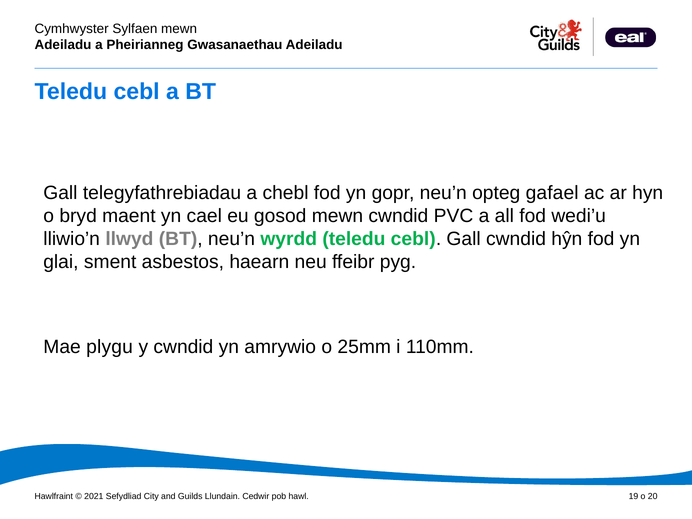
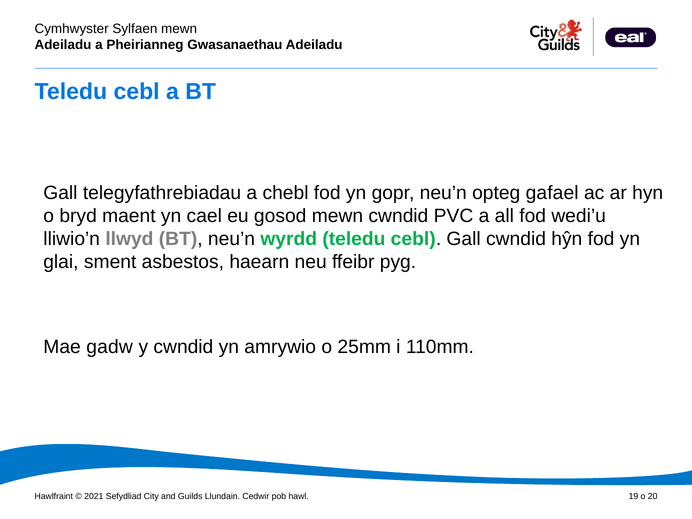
plygu: plygu -> gadw (110, 347)
